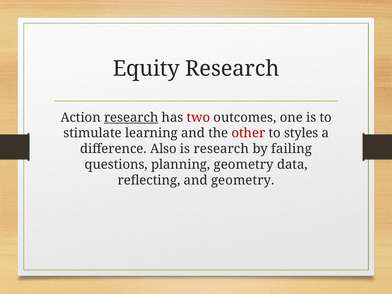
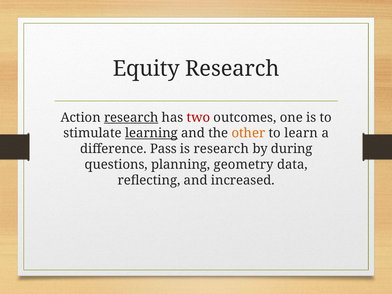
learning underline: none -> present (151, 133)
other colour: red -> orange (248, 133)
styles: styles -> learn (301, 133)
Also: Also -> Pass (163, 149)
failing: failing -> during (292, 149)
and geometry: geometry -> increased (243, 180)
